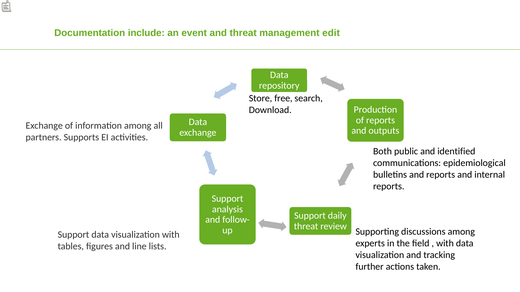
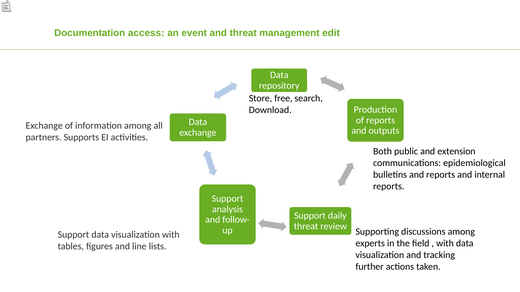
include: include -> access (146, 33)
identified: identified -> extension (456, 152)
